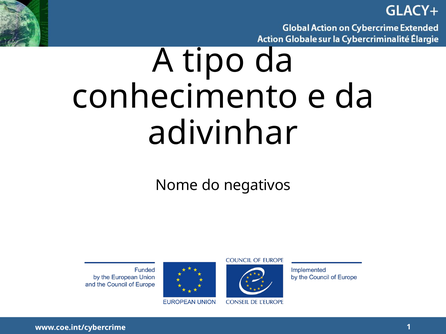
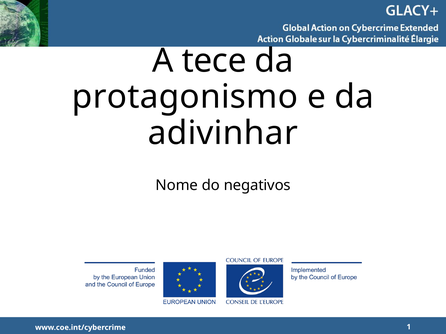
tipo: tipo -> tece (214, 61)
conhecimento: conhecimento -> protagonismo (185, 97)
